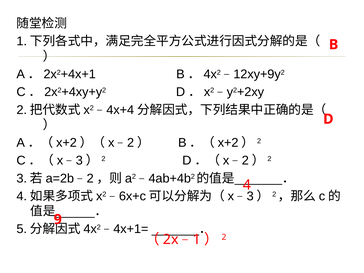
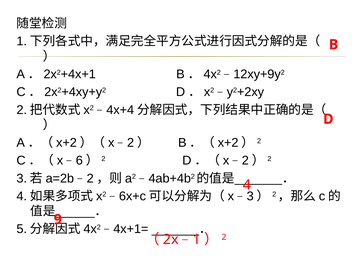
3: 3 -> 6 (79, 161)
